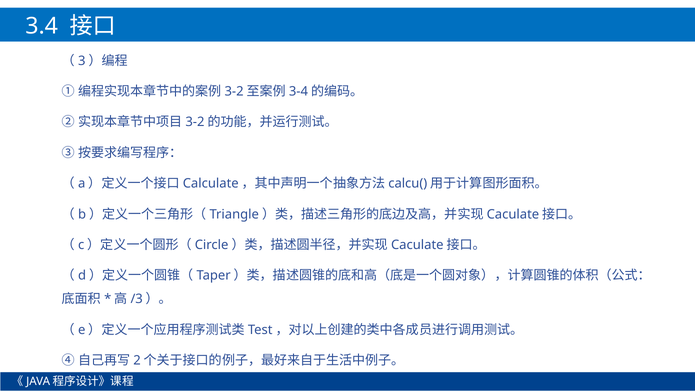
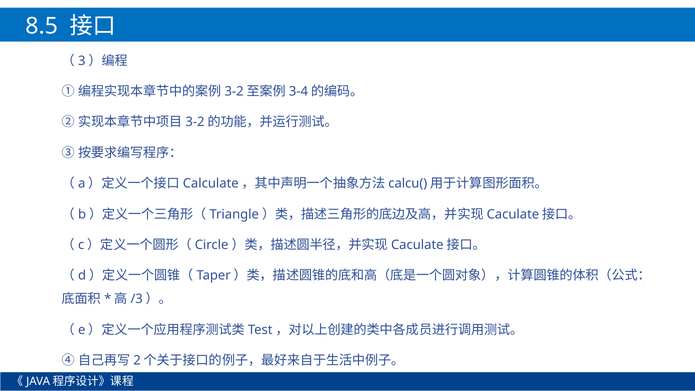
3.4: 3.4 -> 8.5 (42, 26)
